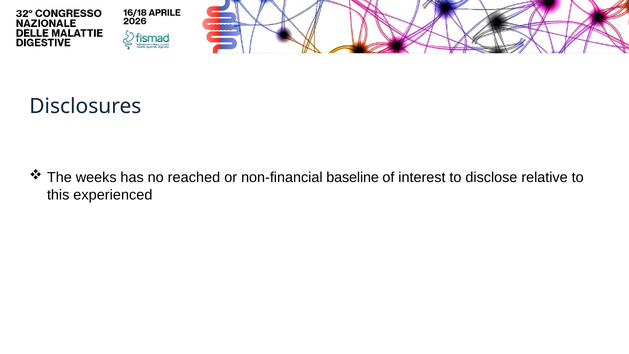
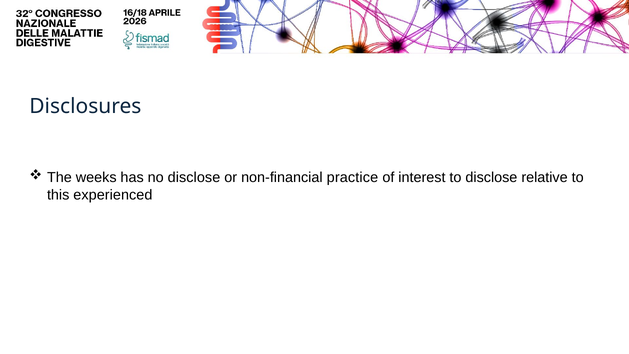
no reached: reached -> disclose (194, 177)
baseline: baseline -> practice (352, 177)
